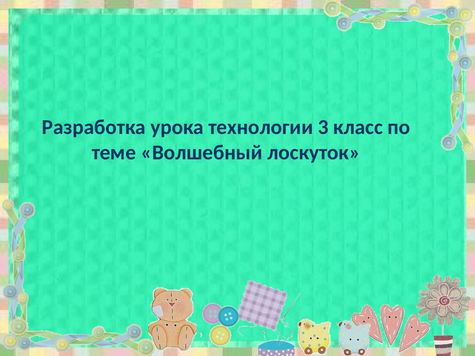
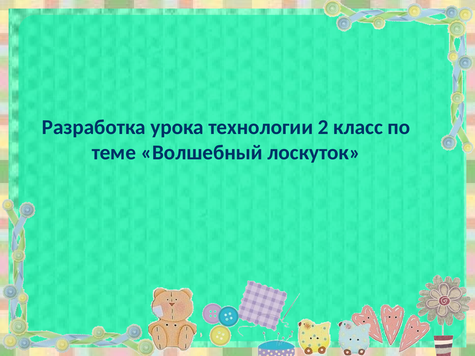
3: 3 -> 2 (323, 127)
